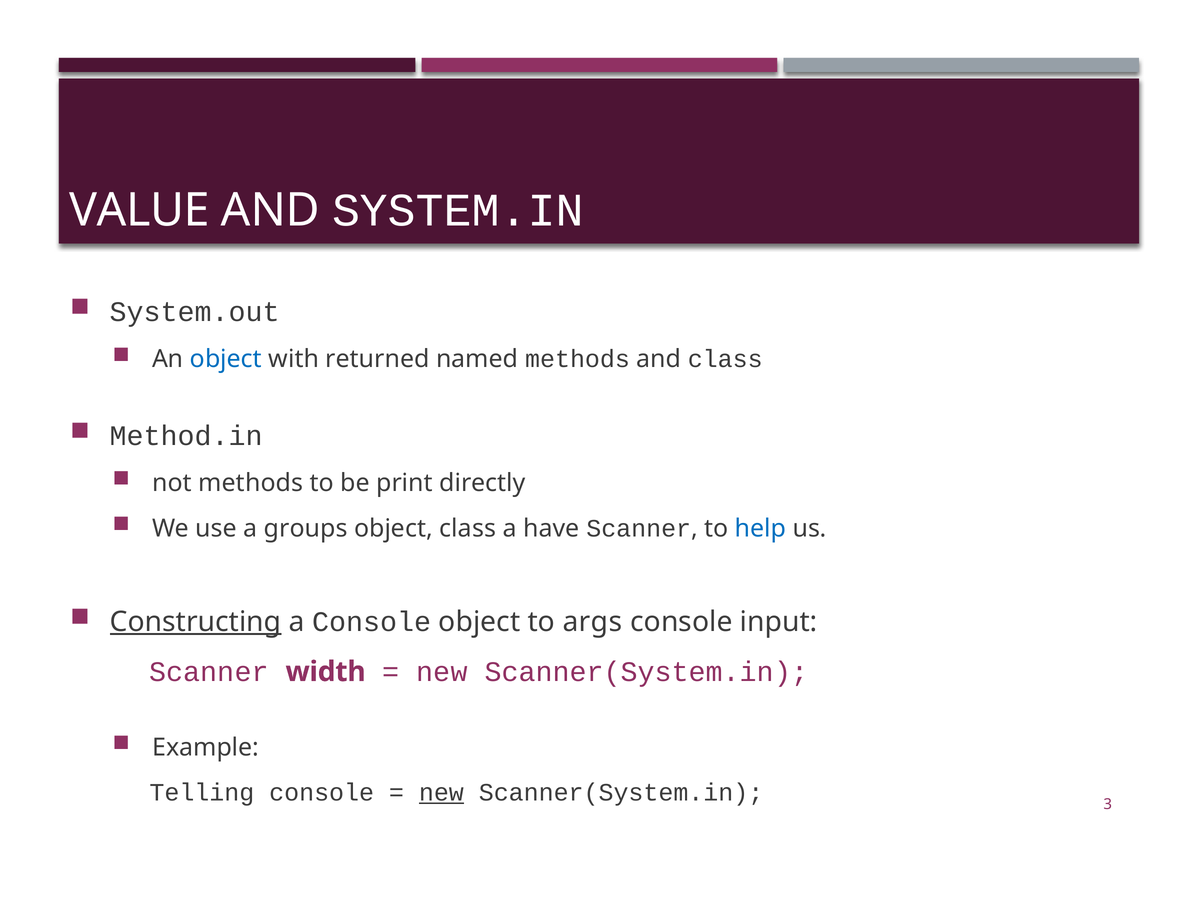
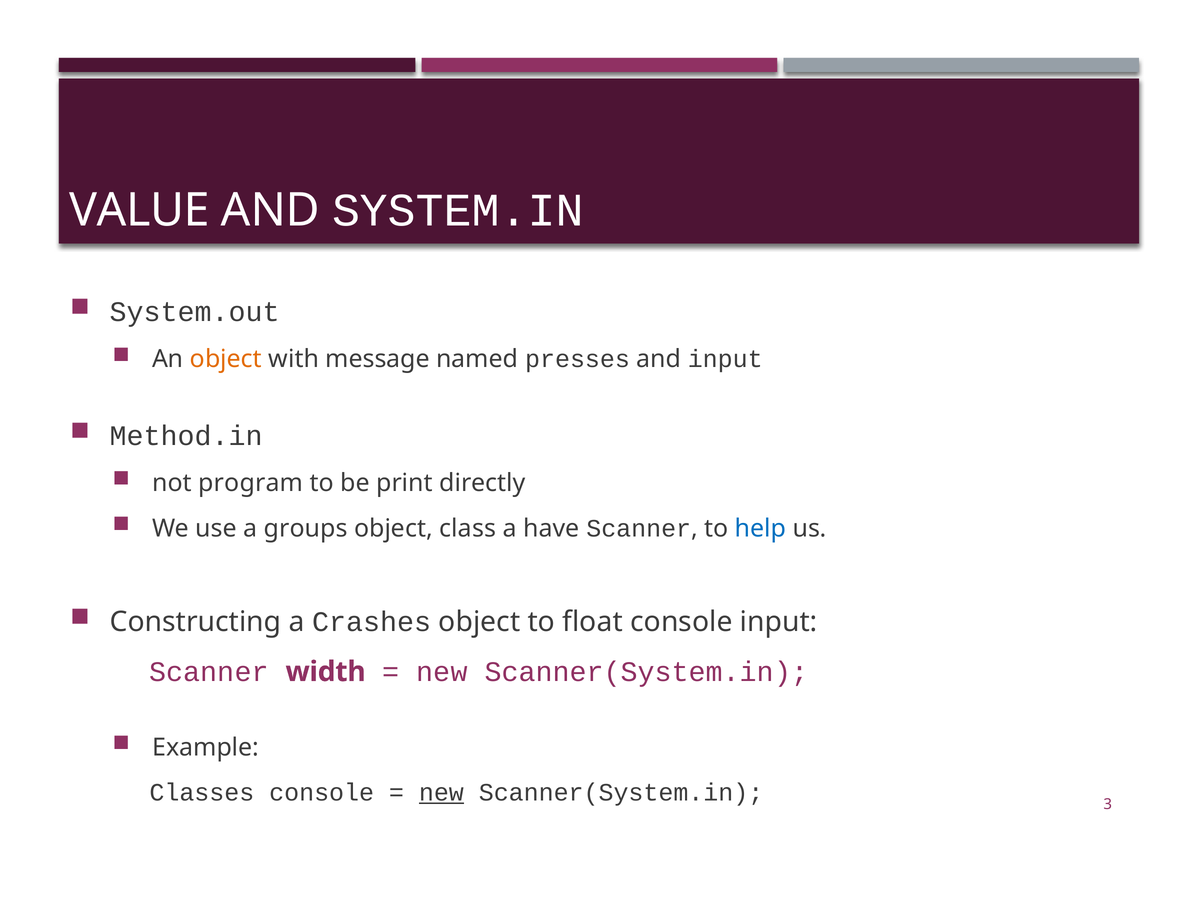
object colour: blue -> orange (226, 359)
returned: returned -> message (378, 359)
named methods: methods -> presses (578, 359)
and class: class -> input (725, 359)
not methods: methods -> program (251, 483)
Constructing underline: present -> none (196, 622)
a Console: Console -> Crashes (372, 622)
args: args -> float (593, 622)
Telling: Telling -> Classes (202, 793)
